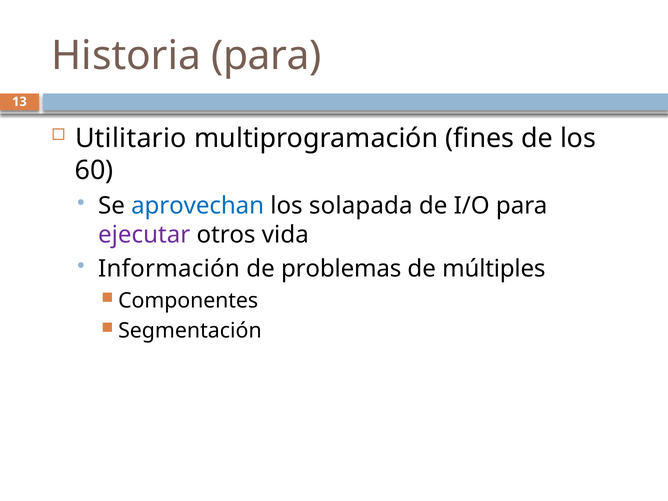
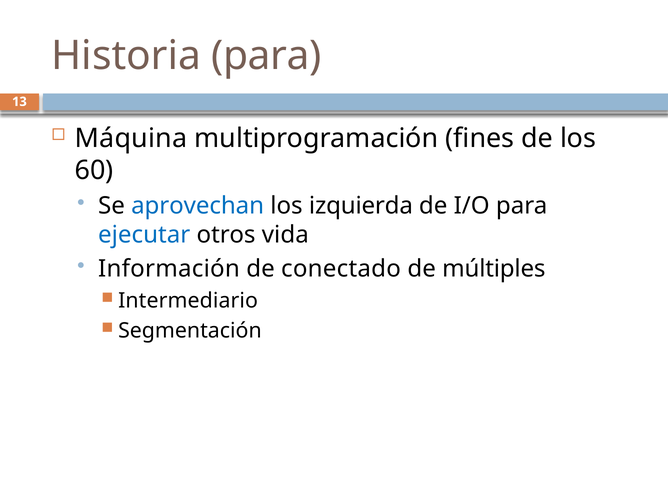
Utilitario: Utilitario -> Máquina (131, 138)
solapada: solapada -> izquierda (361, 206)
ejecutar colour: purple -> blue (144, 235)
problemas: problemas -> conectado (341, 269)
Componentes: Componentes -> Intermediario (188, 301)
